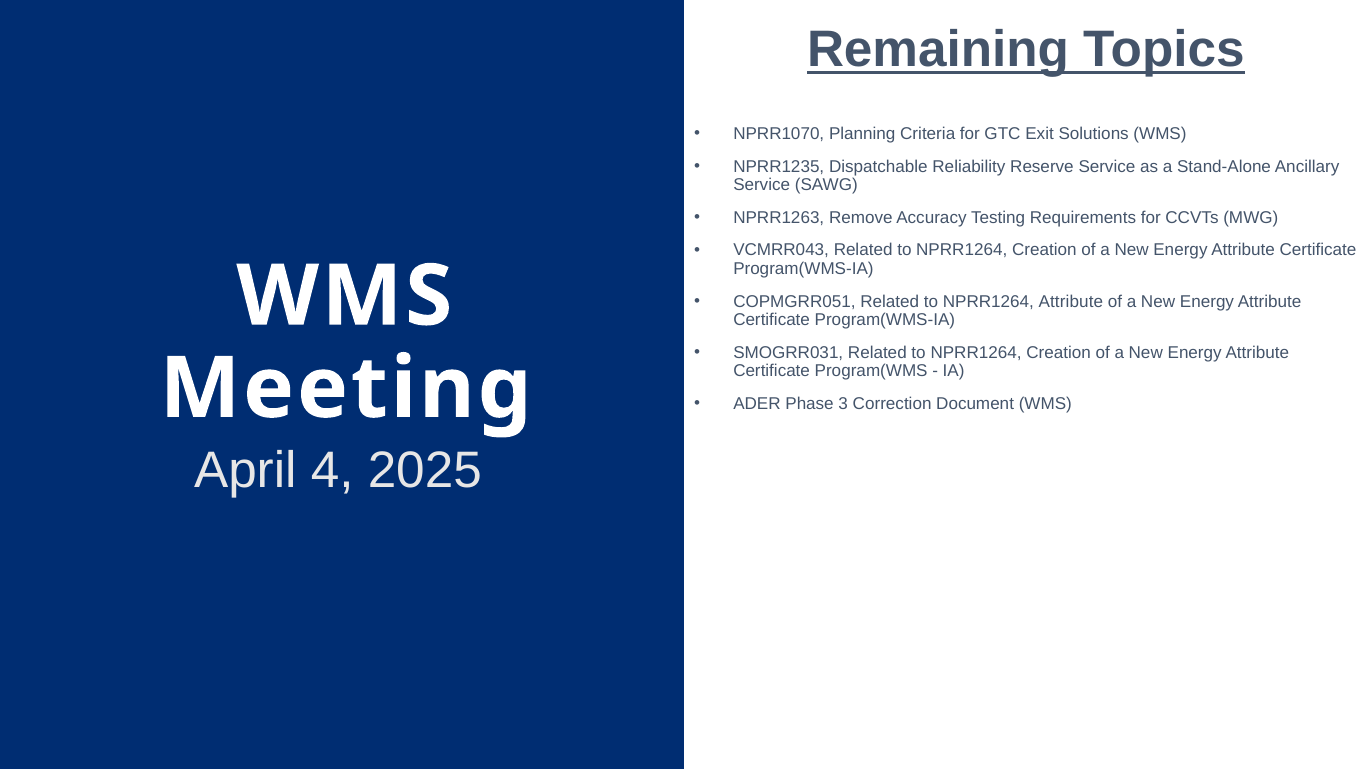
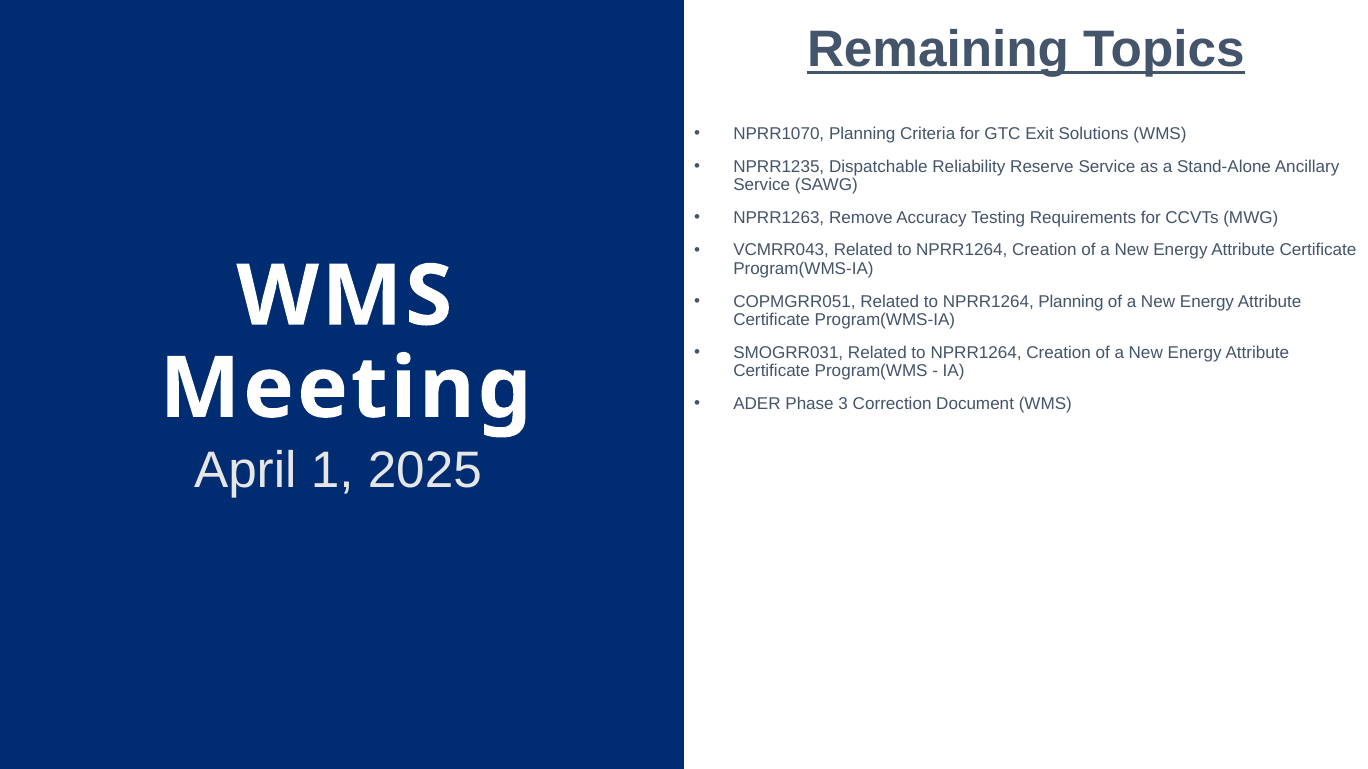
NPRR1264 Attribute: Attribute -> Planning (1071, 302)
4: 4 -> 1 (332, 471)
